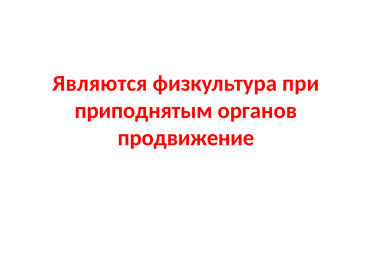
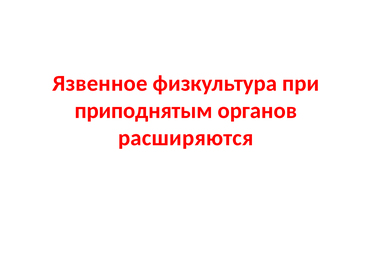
Являются: Являются -> Язвенное (100, 83)
продвижение: продвижение -> расширяются (186, 138)
